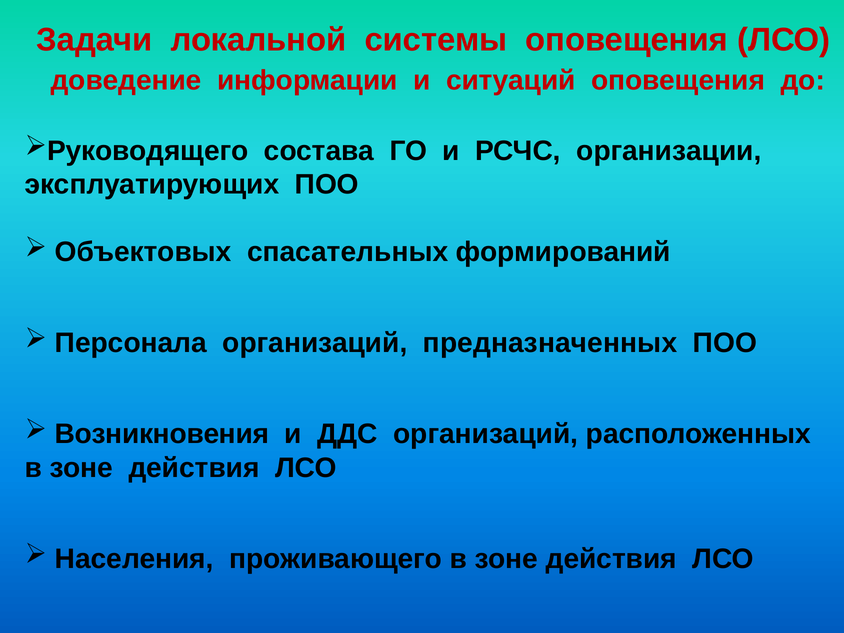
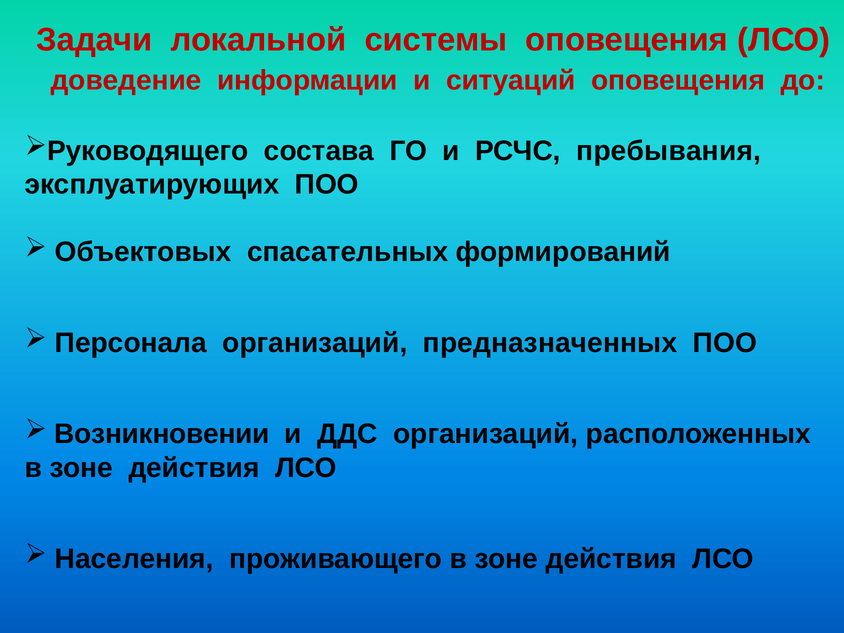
организации: организации -> пребывания (669, 151)
Возникновения: Возникновения -> Возникновении (162, 434)
